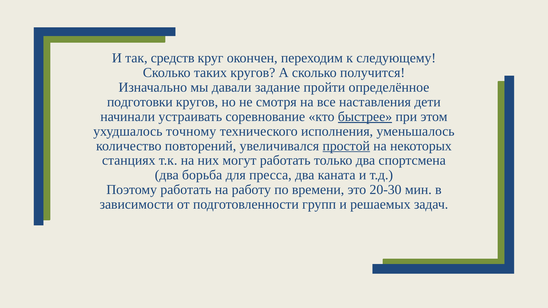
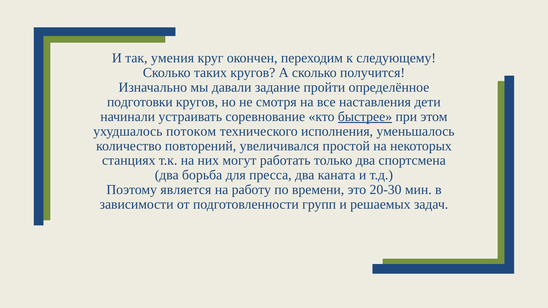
средств: средств -> умения (173, 58)
точному: точному -> потоком (191, 131)
простой underline: present -> none (346, 146)
Поэтому работать: работать -> является (186, 190)
